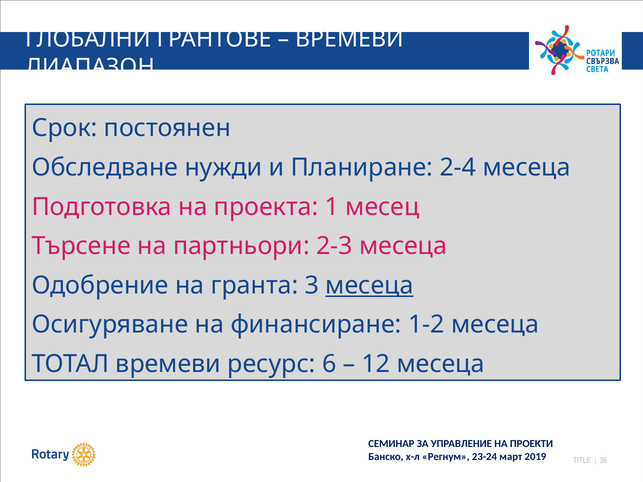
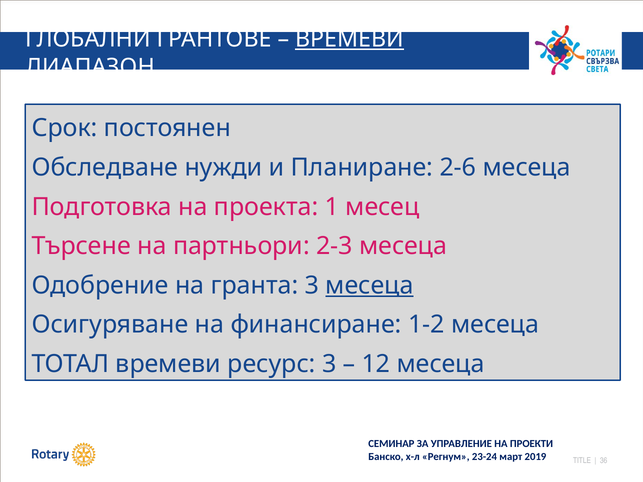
ВРЕМЕВИ underline: none -> present (350, 39)
2-4: 2-4 -> 2-6 (458, 168)
ресурс 6: 6 -> 3 (329, 364)
